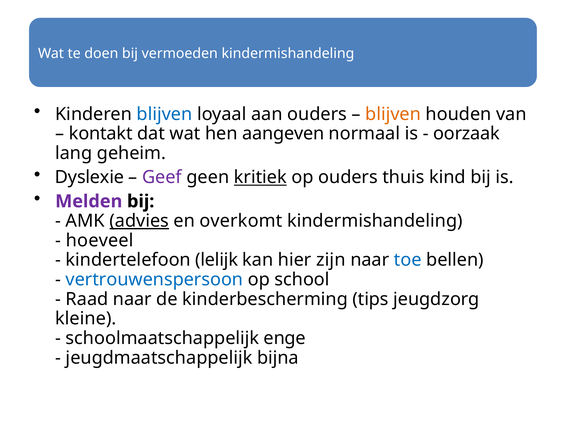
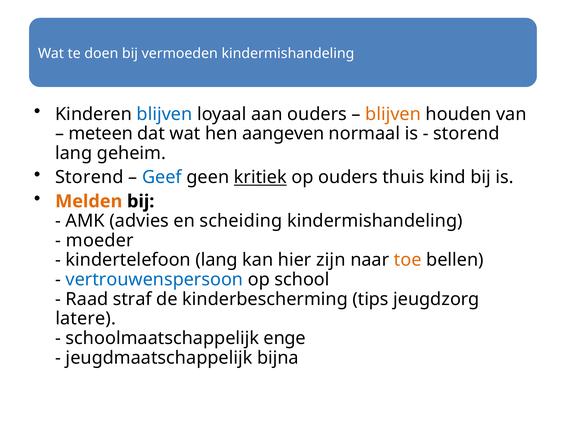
kontakt: kontakt -> meteen (101, 134)
oorzaak: oorzaak -> storend (466, 134)
Dyslexie: Dyslexie -> Storend (89, 177)
Geef colour: purple -> blue (162, 177)
Melden colour: purple -> orange (89, 201)
advies underline: present -> none (139, 221)
overkomt: overkomt -> scheiding (241, 221)
hoeveel: hoeveel -> moeder (100, 240)
kindertelefoon lelijk: lelijk -> lang (217, 260)
toe colour: blue -> orange (408, 260)
Raad naar: naar -> straf (132, 299)
kleine: kleine -> latere (86, 318)
